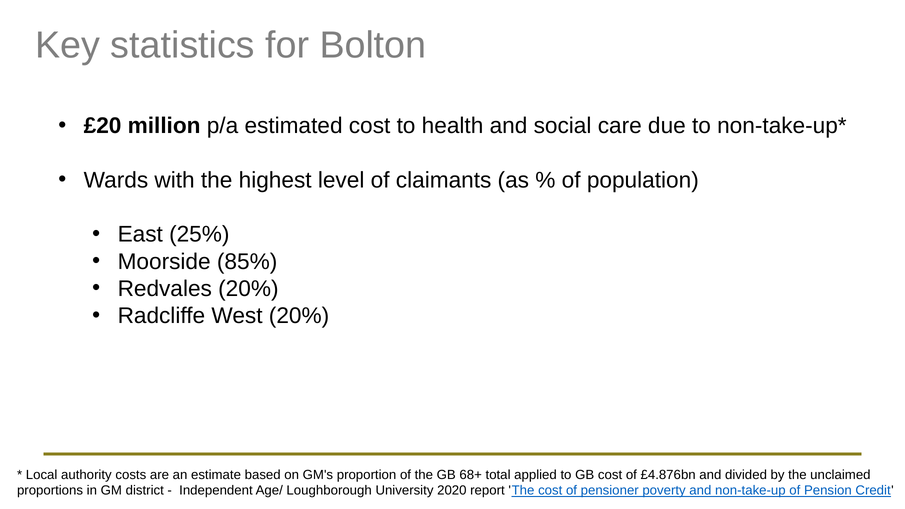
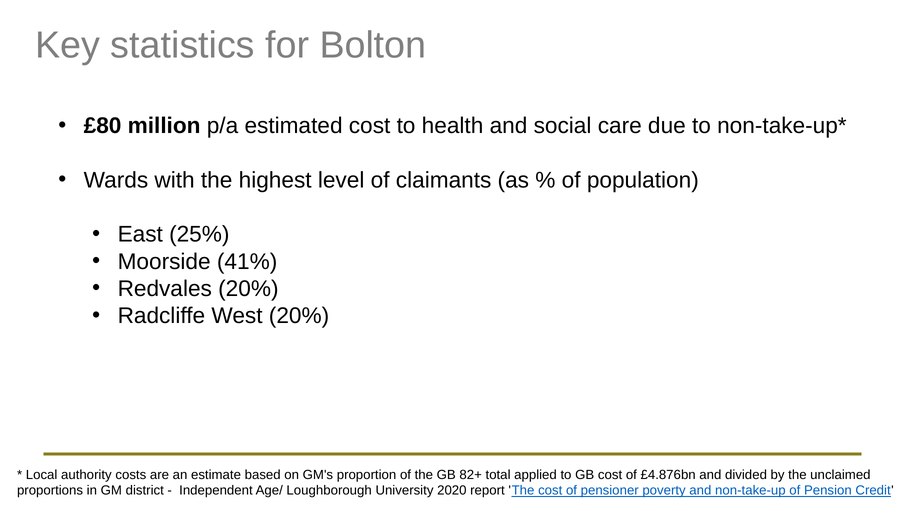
£20: £20 -> £80 (103, 126)
85%: 85% -> 41% (247, 262)
68+: 68+ -> 82+ (471, 475)
